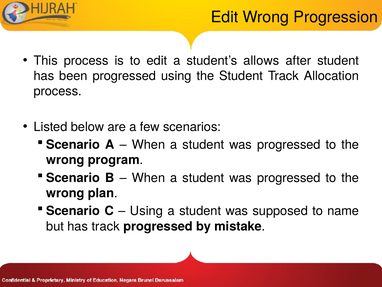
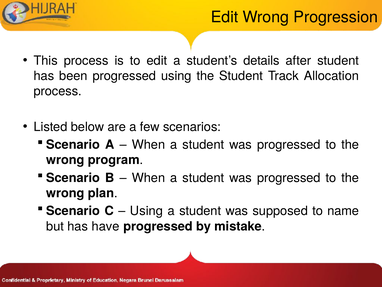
allows: allows -> details (261, 60)
has track: track -> have (106, 226)
